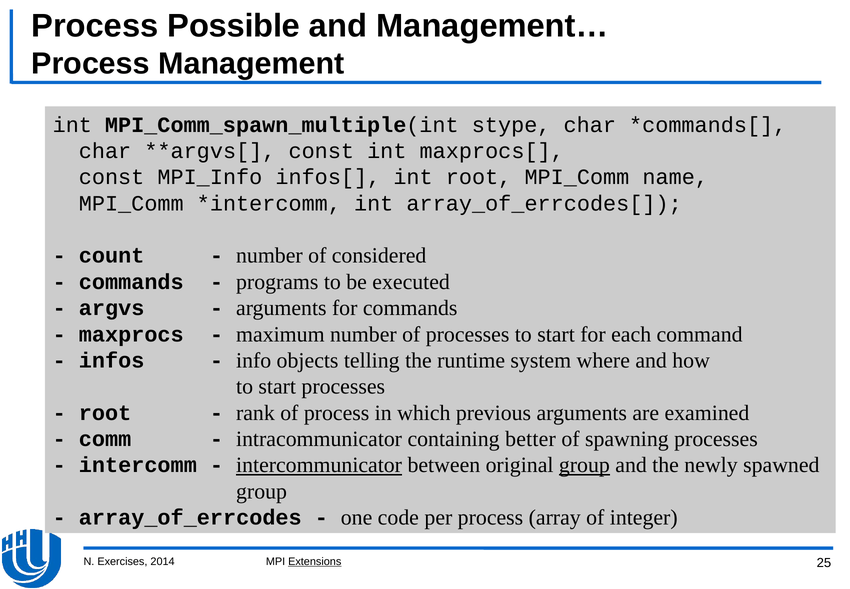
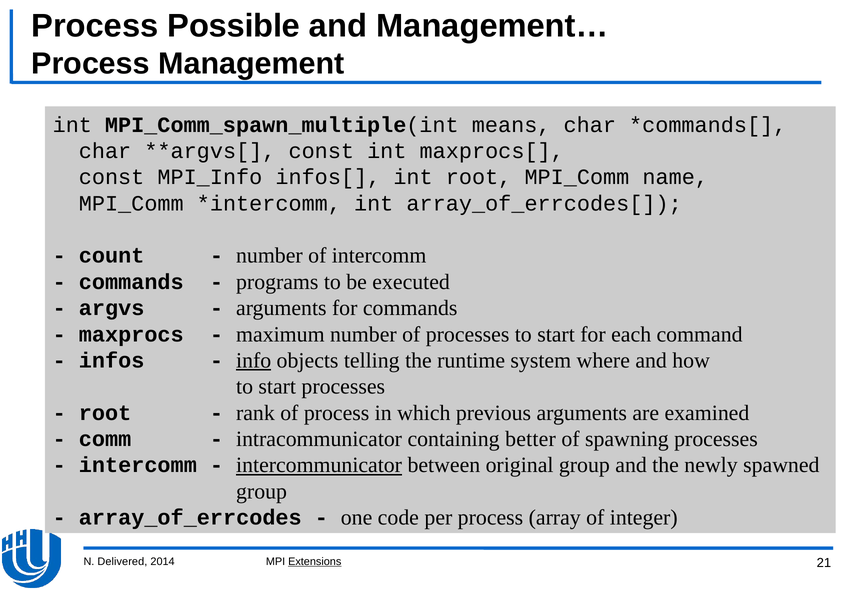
stype: stype -> means (511, 125)
of considered: considered -> intercomm (379, 256)
info underline: none -> present (254, 360)
group underline: present -> none (584, 465)
Exercises: Exercises -> Delivered (122, 561)
25: 25 -> 21 (824, 563)
